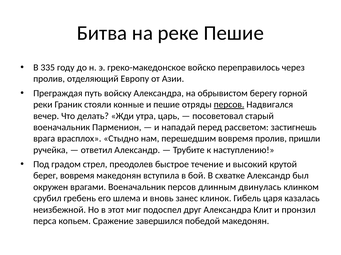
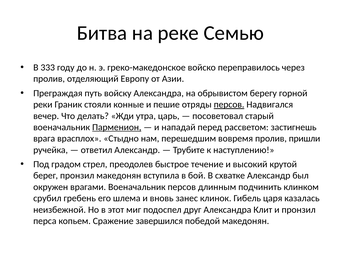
реке Пешие: Пешие -> Семью (234, 33)
335: 335 -> 333 (48, 68)
Парменион underline: none -> present (117, 128)
берег вовремя: вовремя -> пронзил (77, 176)
двинулась: двинулась -> подчинить (260, 188)
